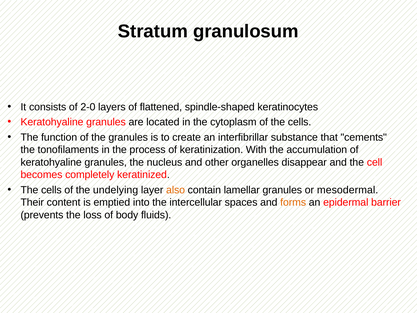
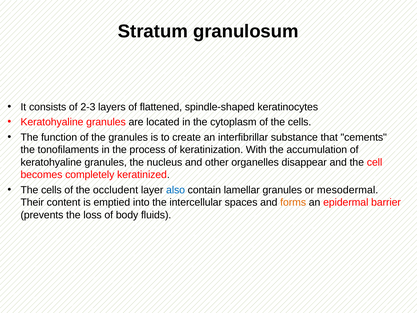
2-0: 2-0 -> 2-3 (88, 107)
undelying: undelying -> occludent (116, 190)
also colour: orange -> blue (176, 190)
